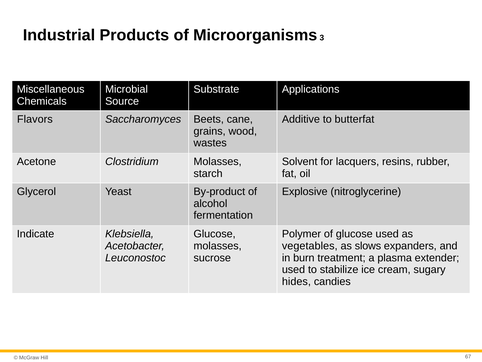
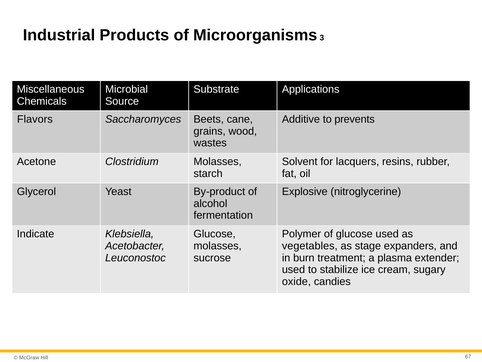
butterfat: butterfat -> prevents (355, 119)
slows: slows -> stage (368, 246)
hides: hides -> oxide (296, 281)
